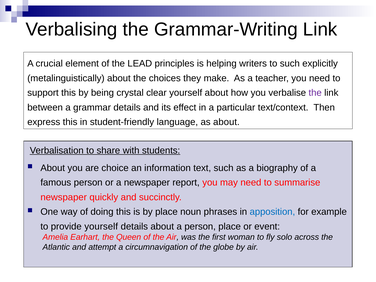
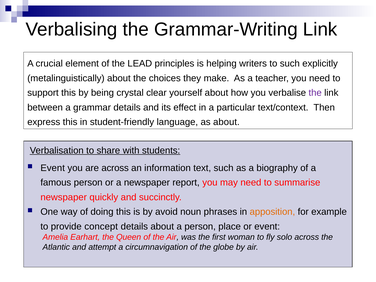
About: About -> Event (53, 168)
are choice: choice -> across (115, 168)
by place: place -> avoid (166, 212)
apposition colour: blue -> orange (272, 212)
provide yourself: yourself -> concept (101, 226)
